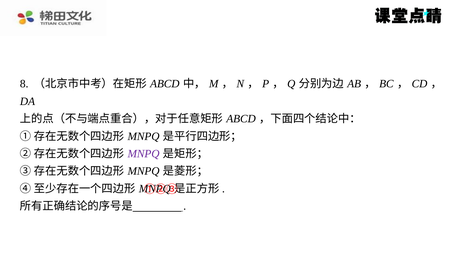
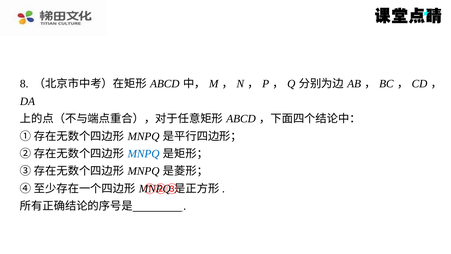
MNPQ colour: purple -> blue (144, 154)
